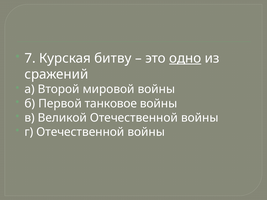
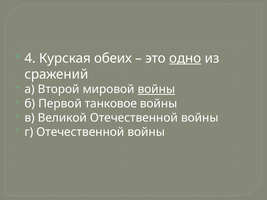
7: 7 -> 4 (30, 58)
битву: битву -> обеих (113, 58)
войны underline: none -> present (156, 89)
